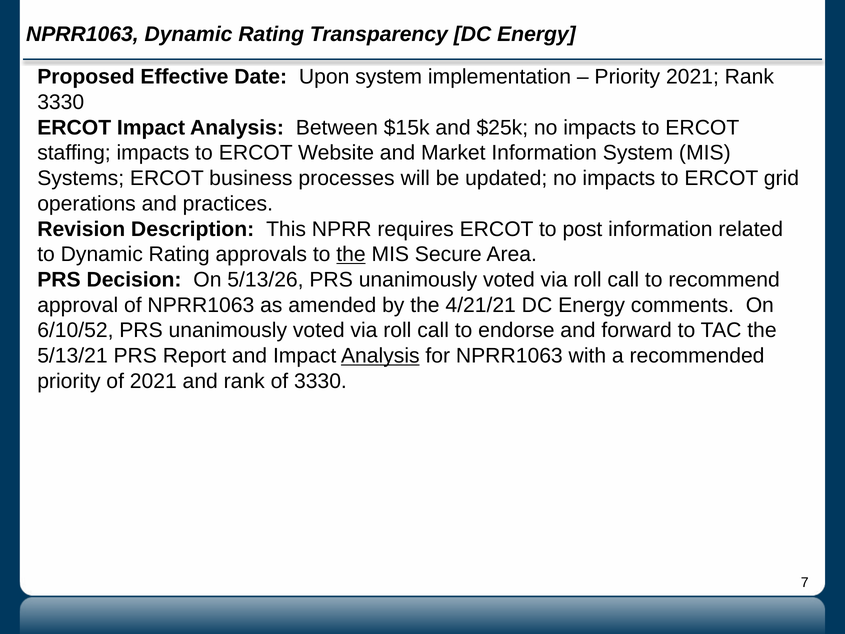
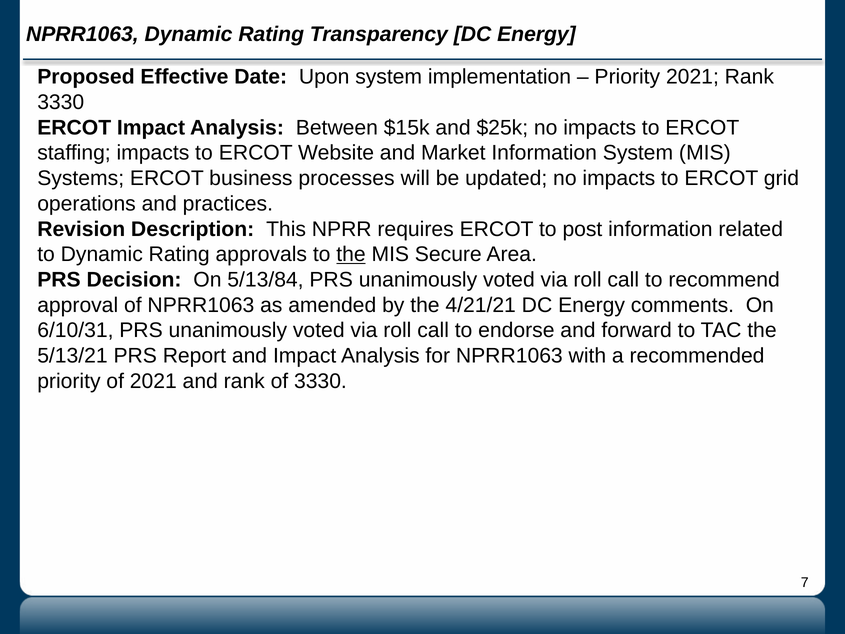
5/13/26: 5/13/26 -> 5/13/84 (265, 280)
6/10/52: 6/10/52 -> 6/10/31 (75, 330)
Analysis underline: present -> none (380, 356)
